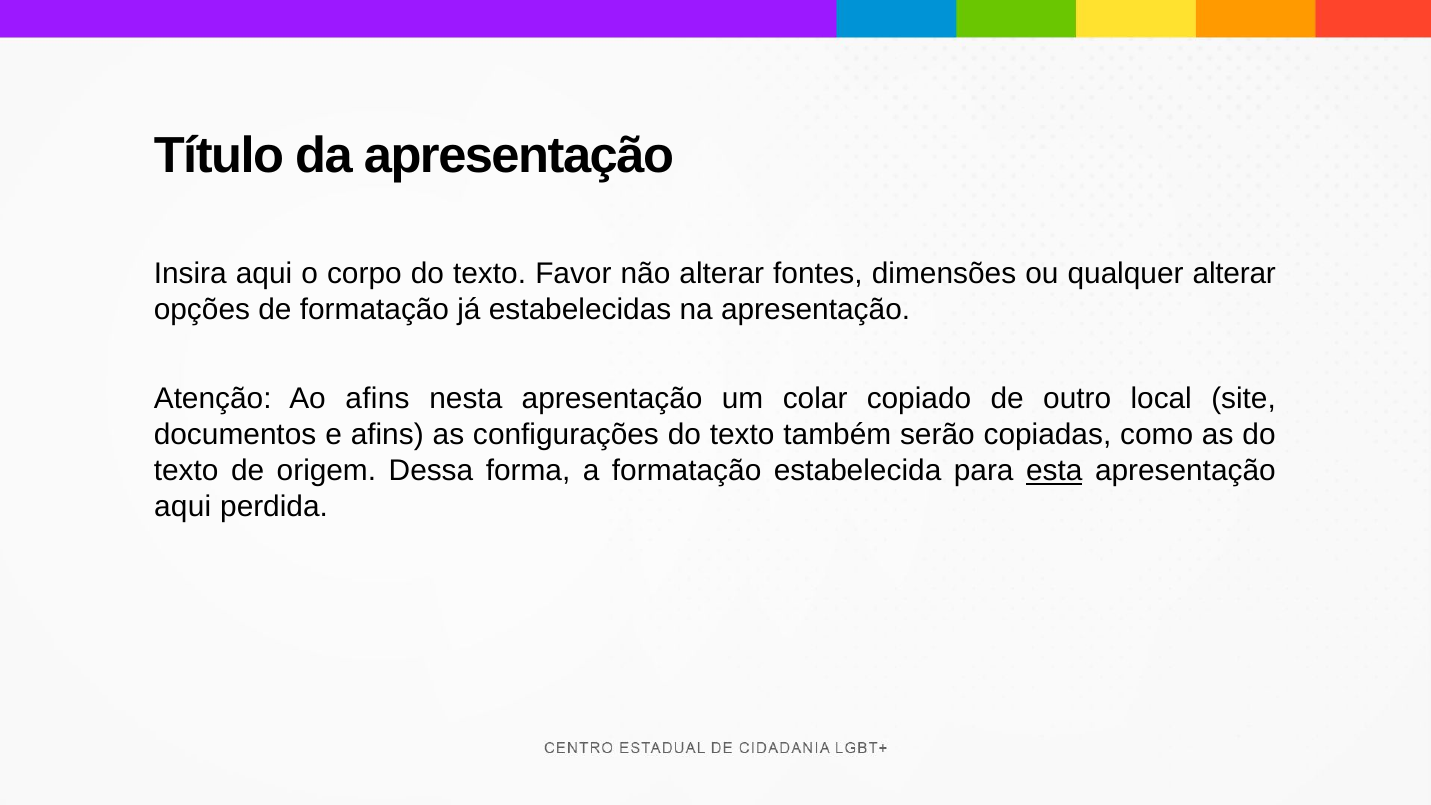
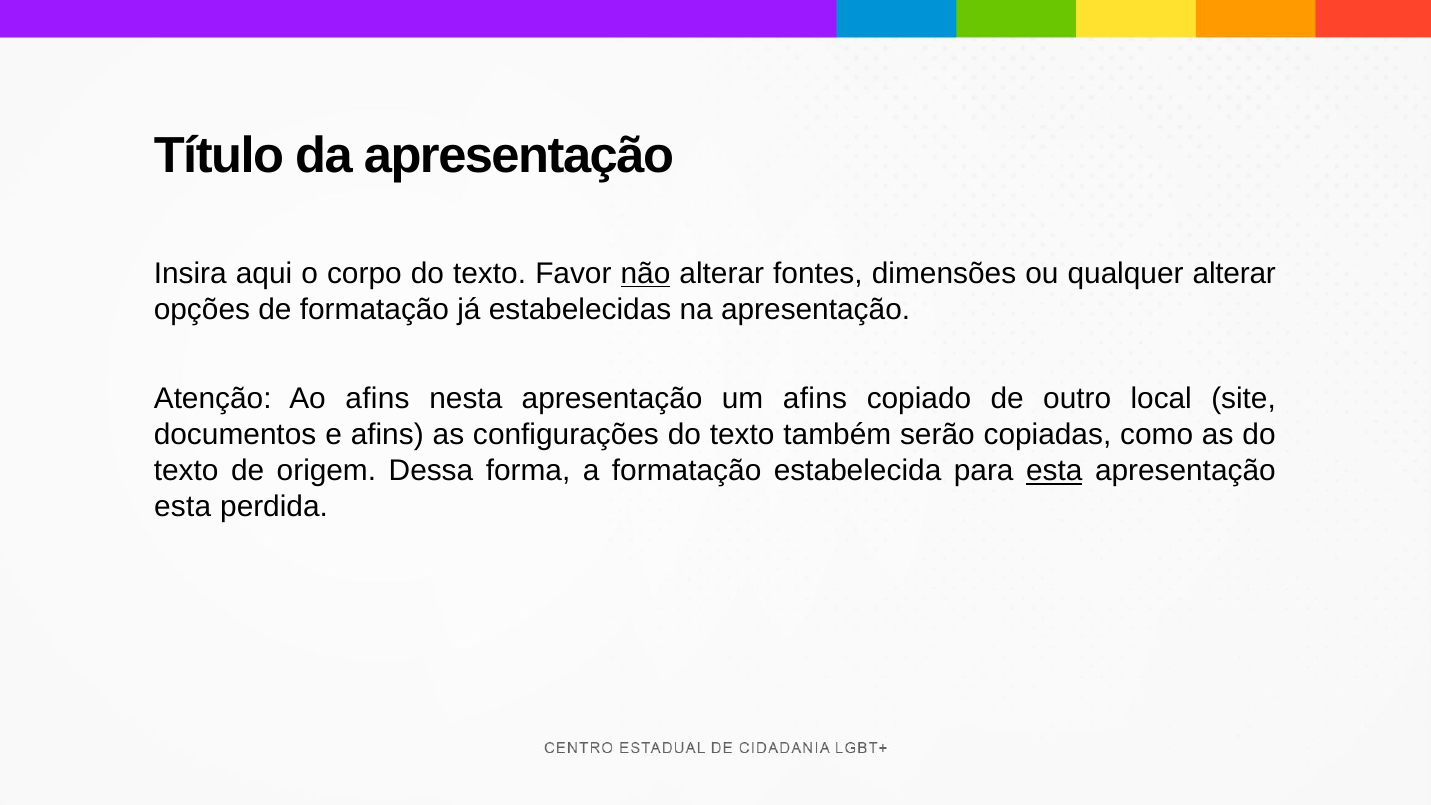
não underline: none -> present (645, 274)
um colar: colar -> afins (815, 399)
aqui: aqui -> esta (183, 507)
